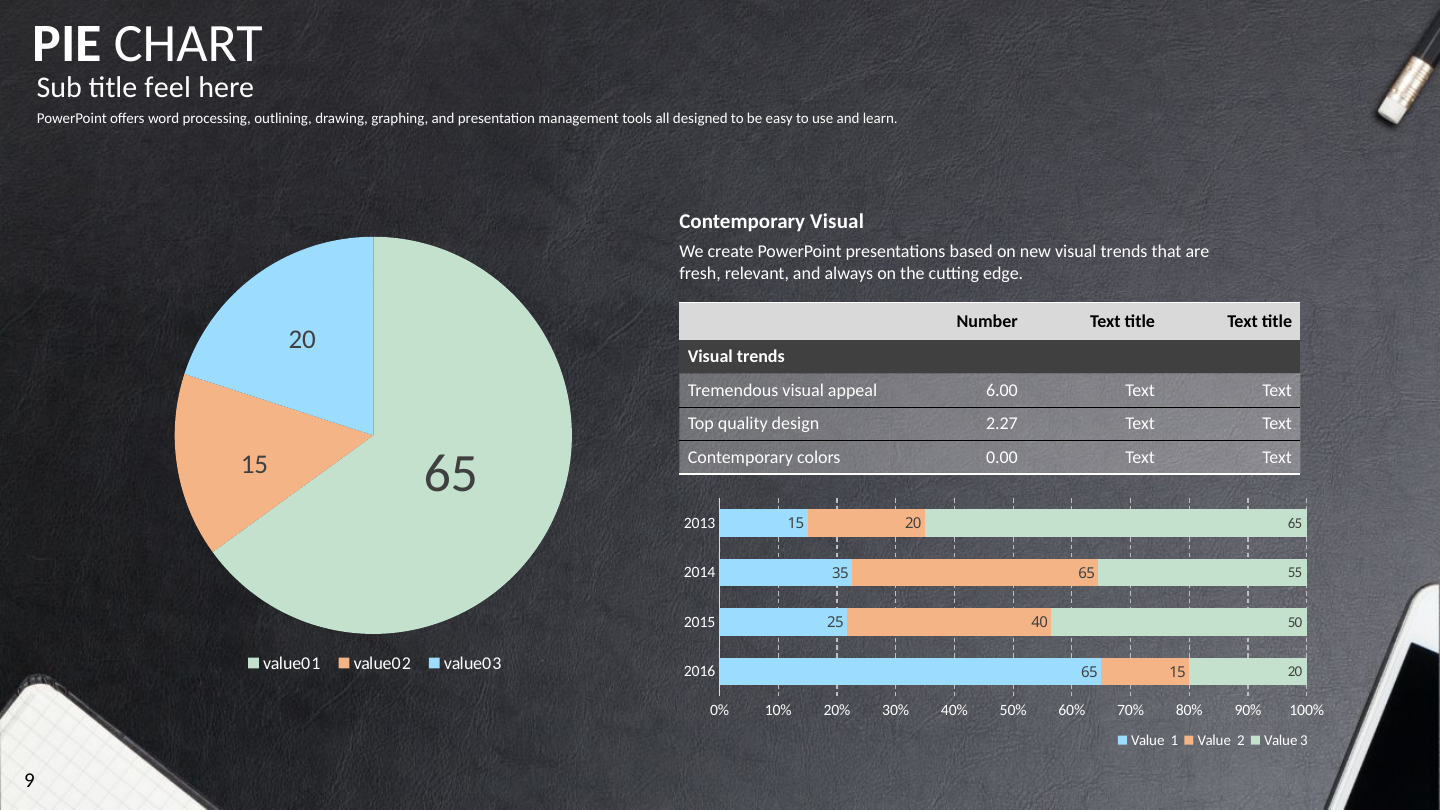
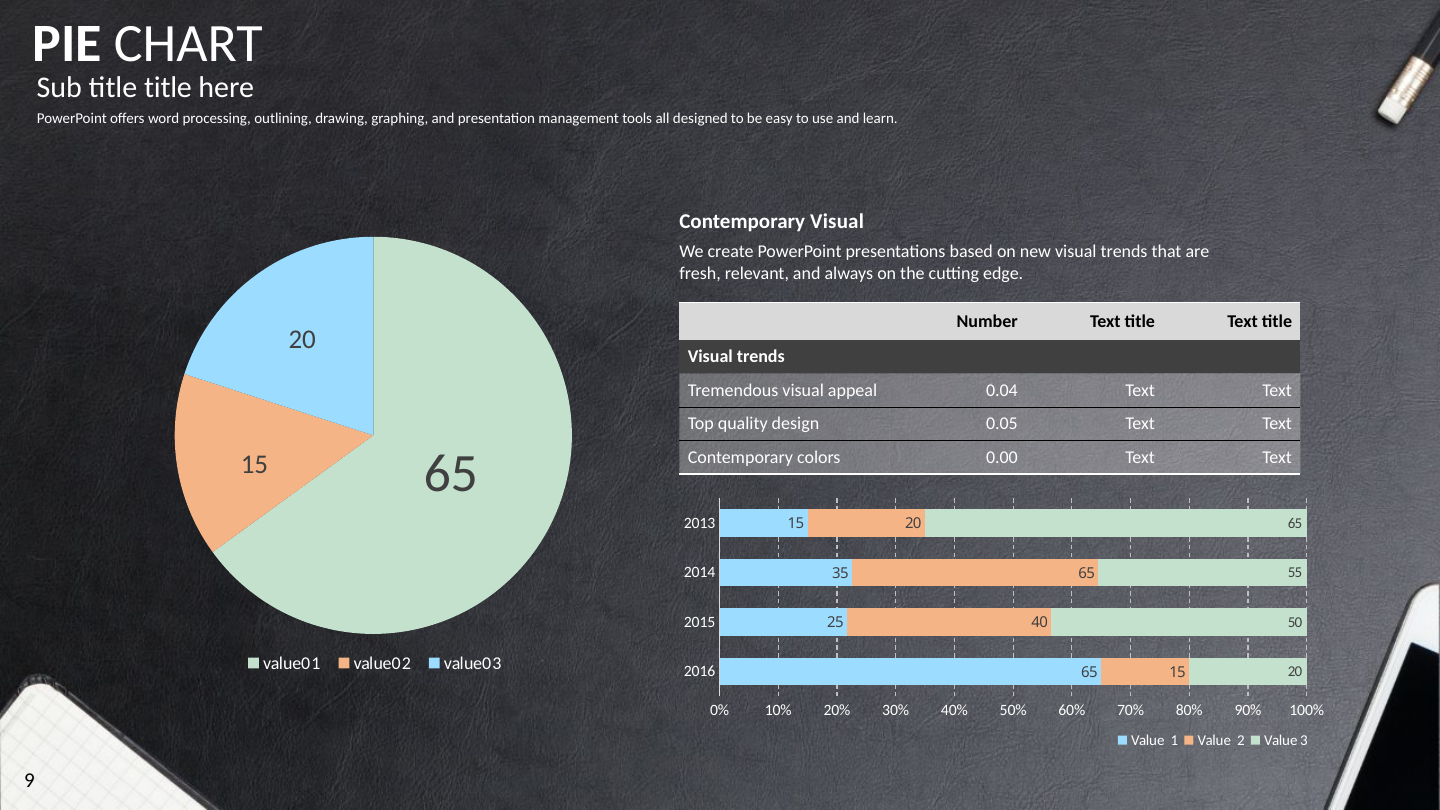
title feel: feel -> title (168, 87)
6.00: 6.00 -> 0.04 (1002, 390)
2.27: 2.27 -> 0.05 (1002, 424)
